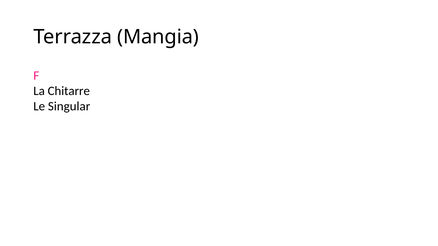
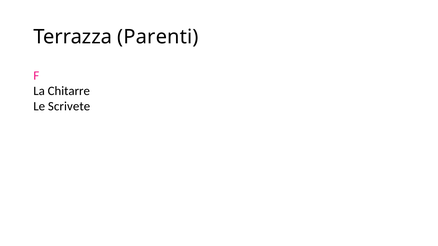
Mangia: Mangia -> Parenti (158, 37)
Singular: Singular -> Scrivete (69, 106)
